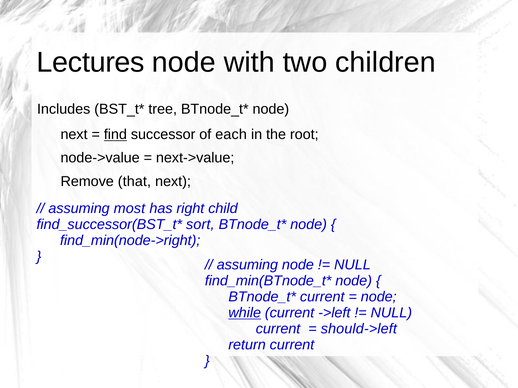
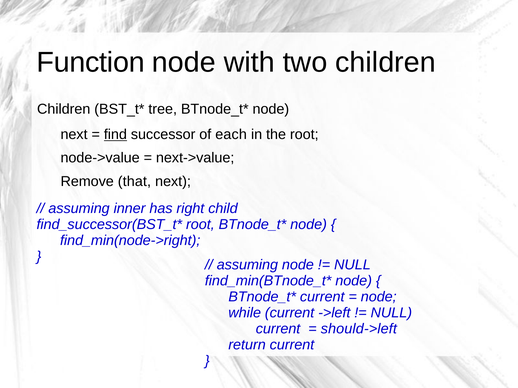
Lectures: Lectures -> Function (91, 63)
Includes: Includes -> Children (64, 109)
most: most -> inner (130, 209)
sort: sort -> root (200, 225)
while underline: present -> none (245, 313)
